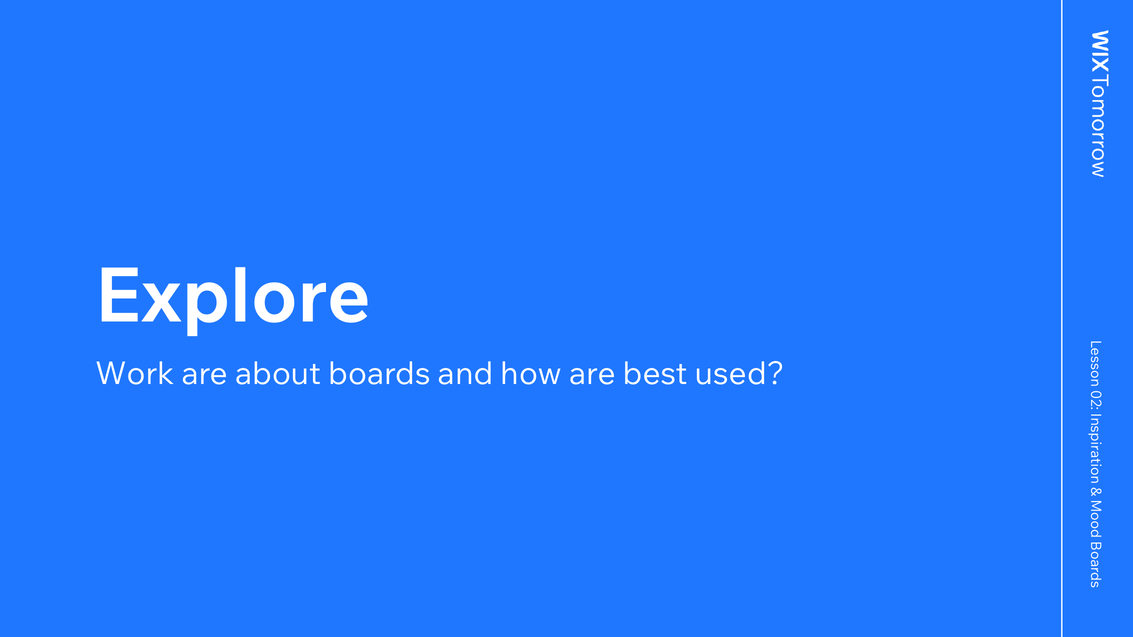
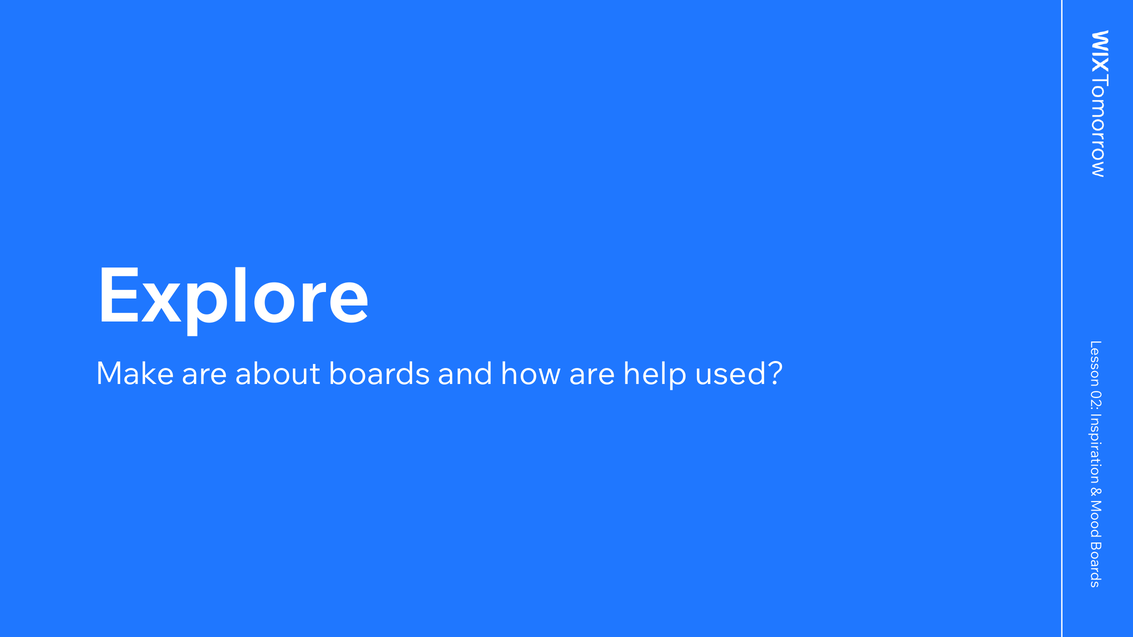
Work: Work -> Make (135, 374)
best: best -> help (655, 374)
